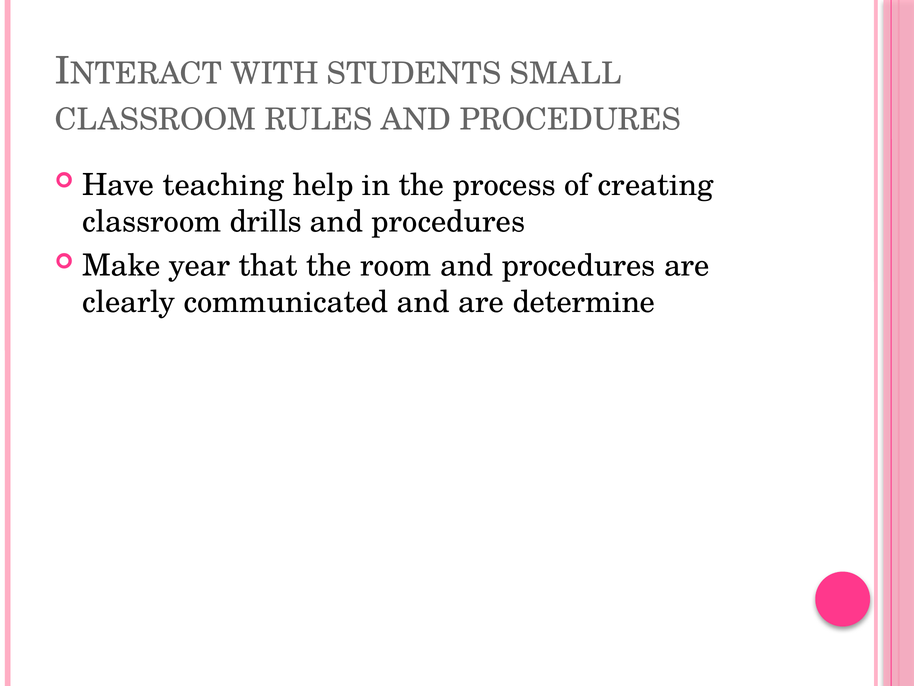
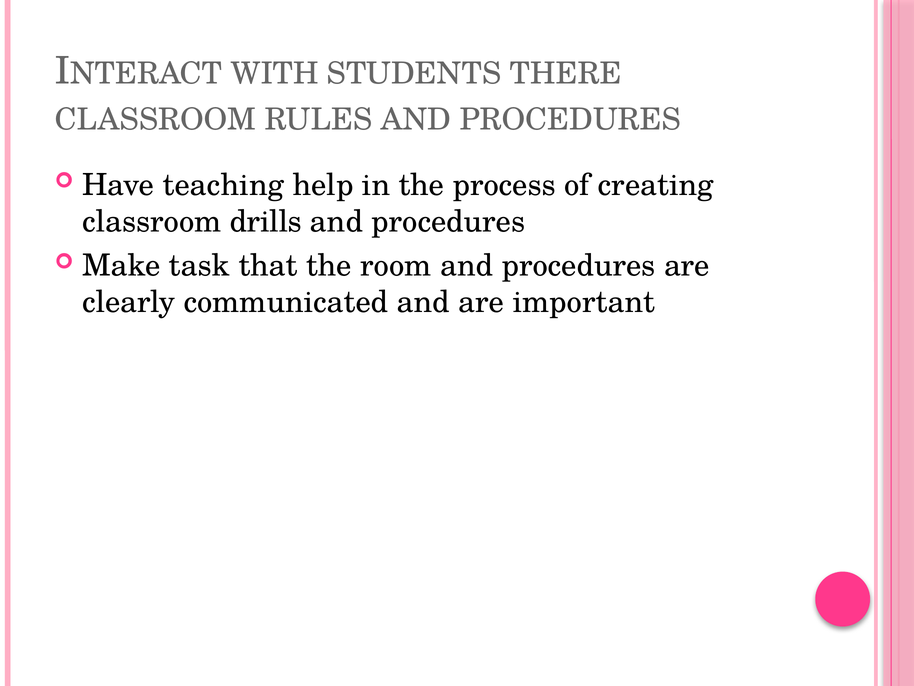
SMALL: SMALL -> THERE (566, 74)
year: year -> task (199, 266)
determine: determine -> important (584, 302)
